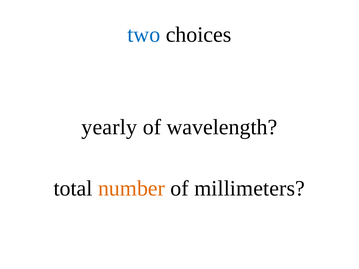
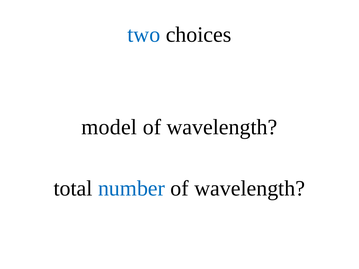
yearly: yearly -> model (109, 127)
number colour: orange -> blue (132, 189)
millimeters: millimeters -> wavelength (250, 189)
